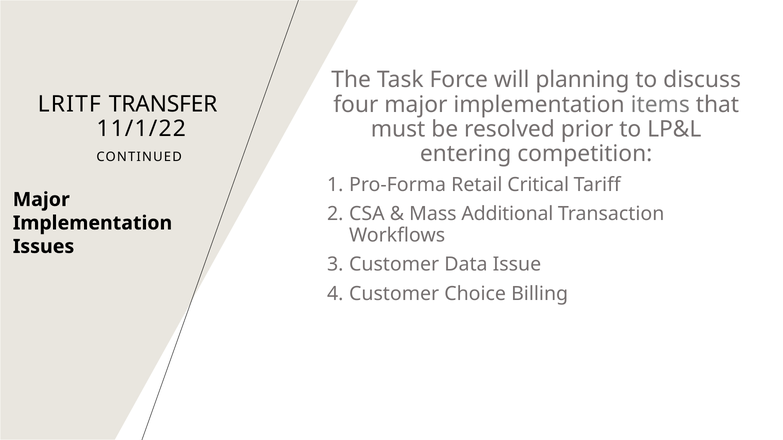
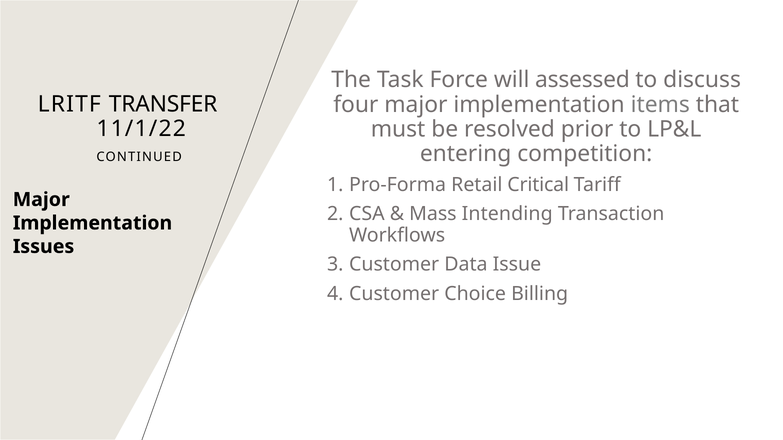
planning: planning -> assessed (583, 80)
Additional: Additional -> Intending (507, 214)
